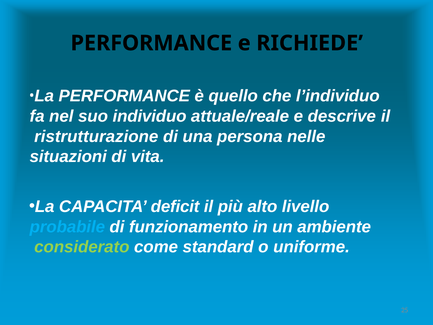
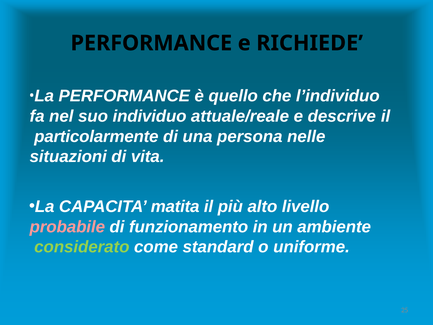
ristrutturazione: ristrutturazione -> particolarmente (96, 136)
deficit: deficit -> matita (175, 206)
probabile colour: light blue -> pink (67, 227)
